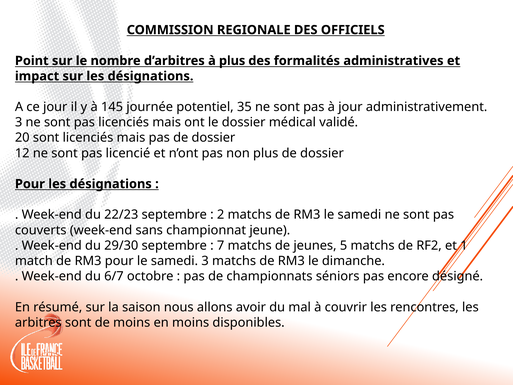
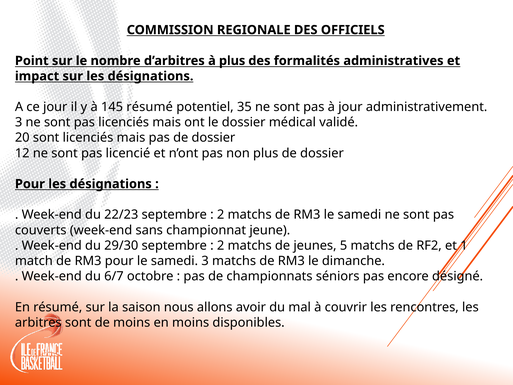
145 journée: journée -> résumé (150, 107)
7: 7 -> 2 (221, 245)
